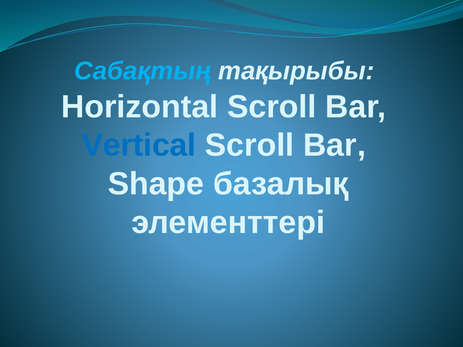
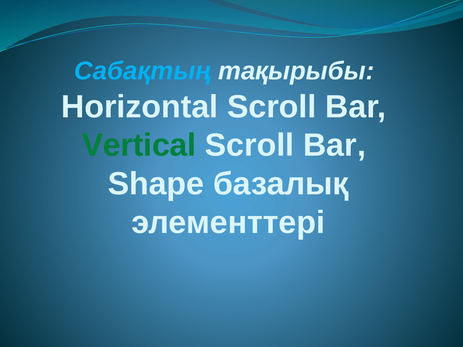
Vertical colour: blue -> green (139, 145)
